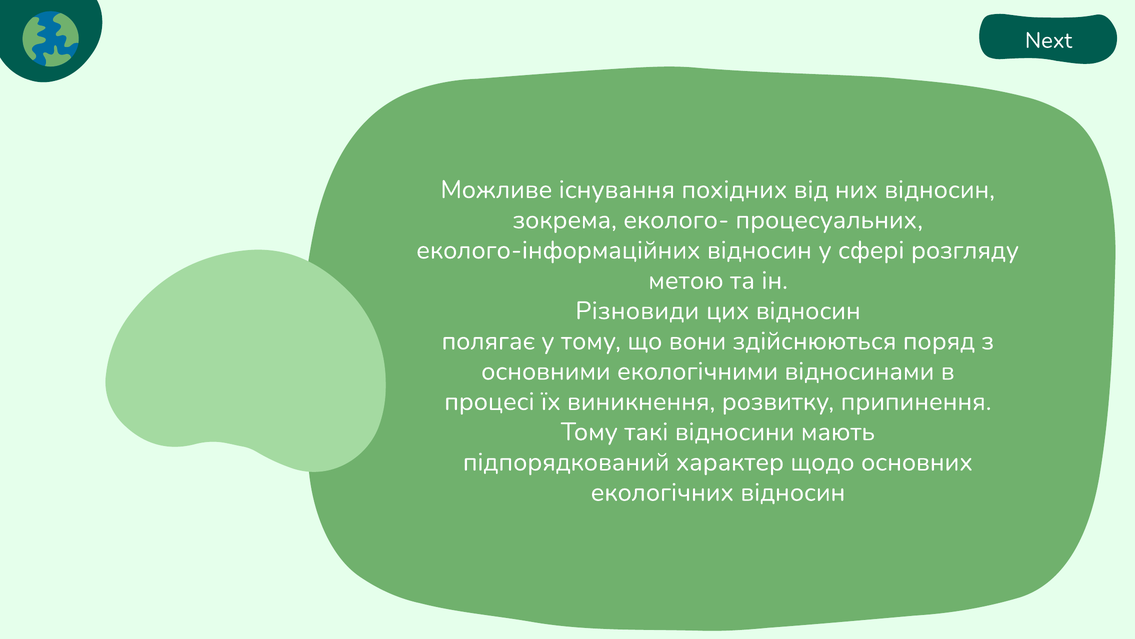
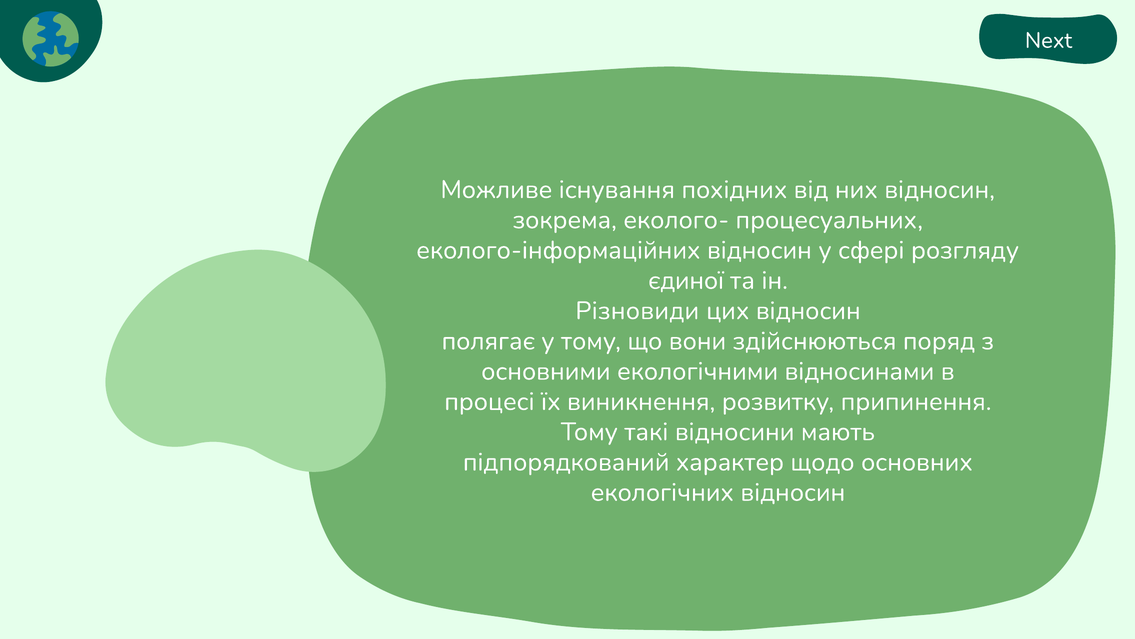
метою: метою -> єдиної (686, 280)
